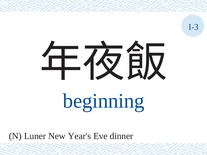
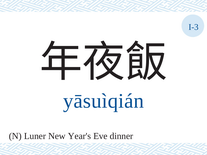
beginning: beginning -> yāsuìqián (103, 101)
